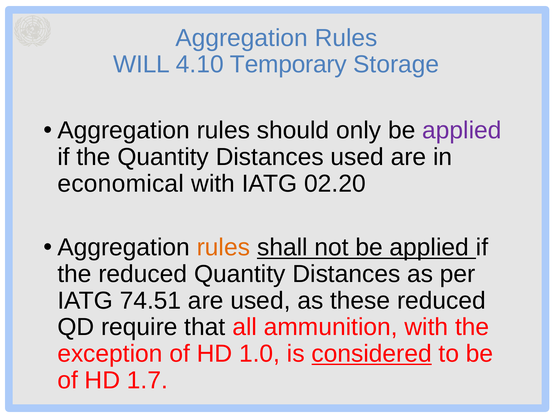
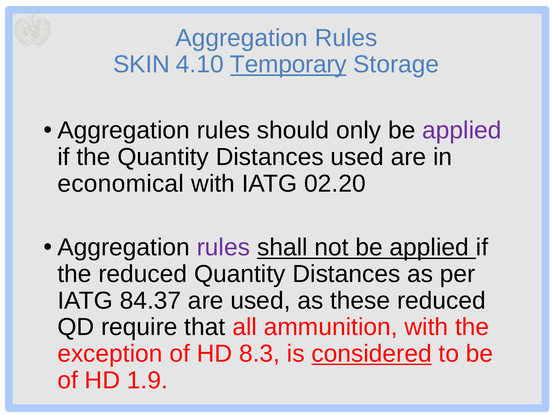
WILL: WILL -> SKIN (141, 64)
Temporary underline: none -> present (288, 64)
rules colour: orange -> purple (223, 247)
74.51: 74.51 -> 84.37 (150, 300)
1.0: 1.0 -> 8.3 (260, 354)
1.7: 1.7 -> 1.9 (147, 380)
